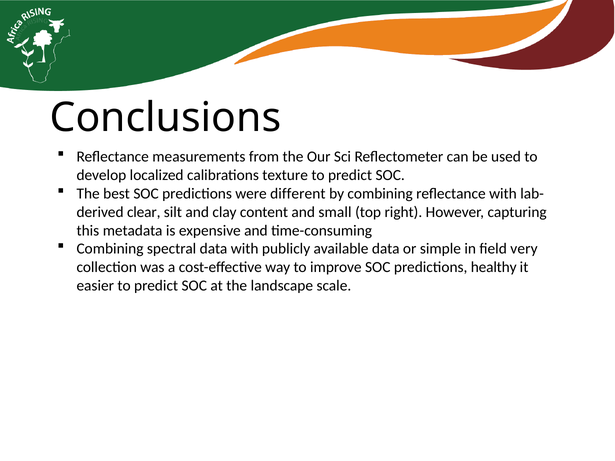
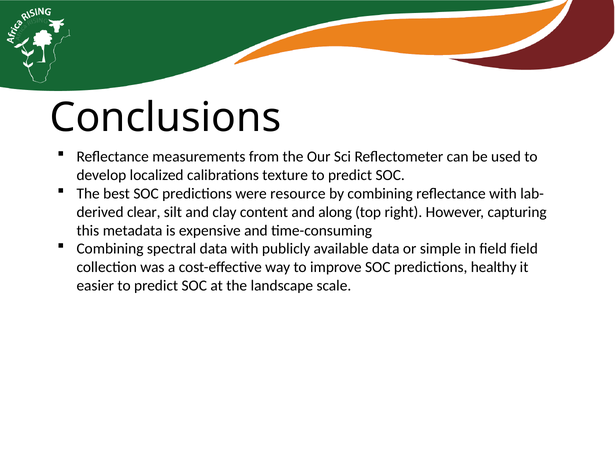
different: different -> resource (298, 194)
small: small -> along (335, 212)
field very: very -> field (524, 249)
